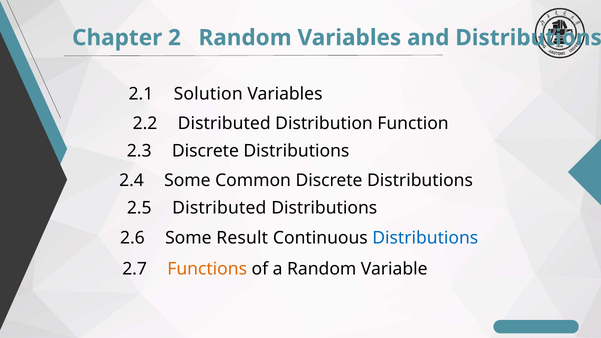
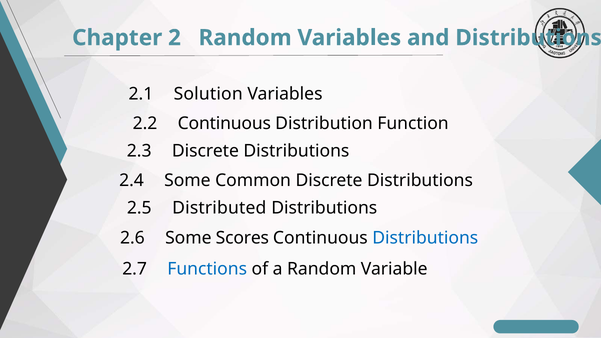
2.2 Distributed: Distributed -> Continuous (224, 123)
Result: Result -> Scores (242, 238)
Functions colour: orange -> blue (207, 269)
